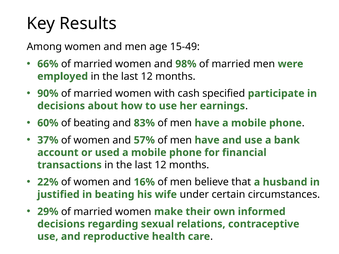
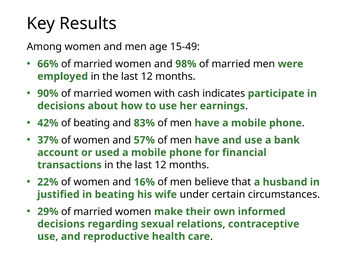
specified: specified -> indicates (224, 94)
60%: 60% -> 42% (48, 123)
